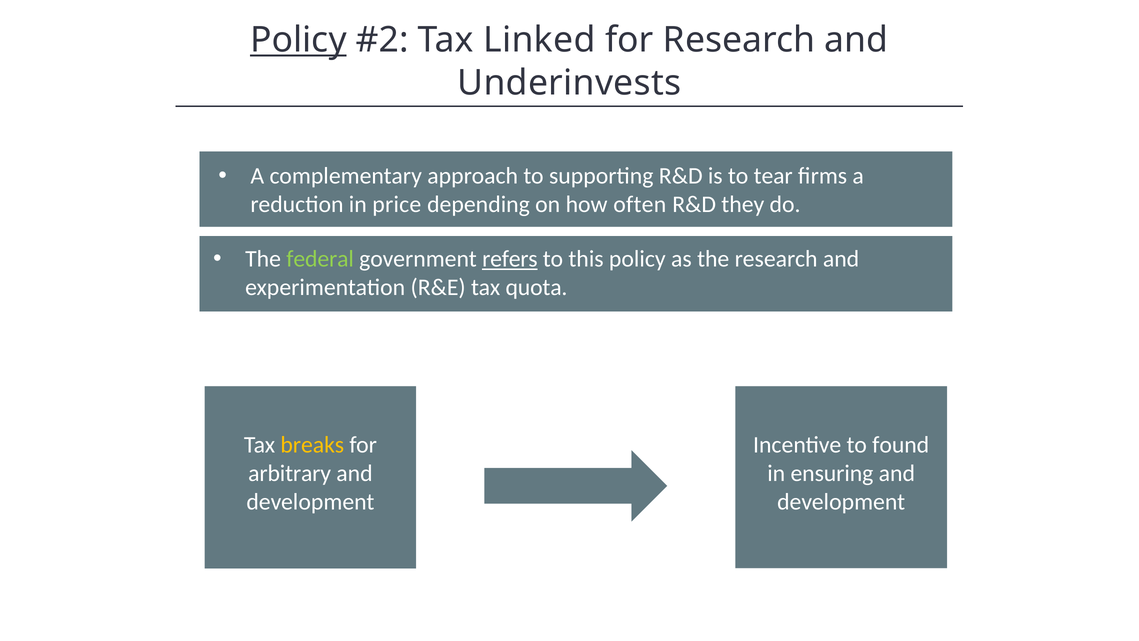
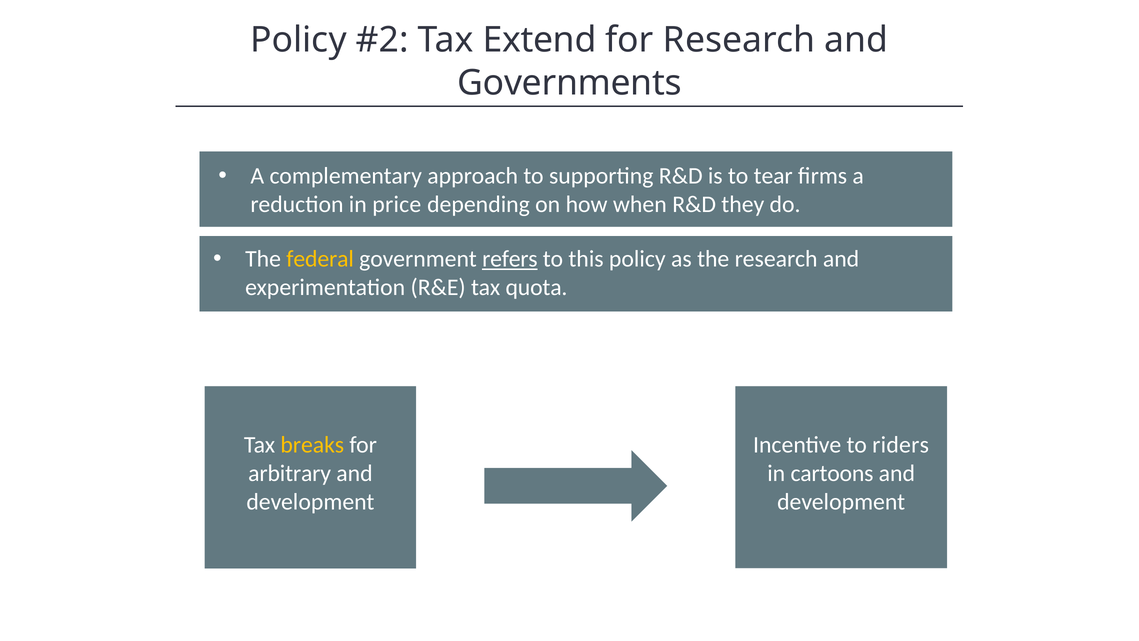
Policy underline: present -> none (298, 40)
Linked: Linked -> Extend (540, 40)
Underinvests: Underinvests -> Governments (570, 83)
often: often -> when (640, 205)
federal colour: light green -> yellow (320, 259)
found: found -> riders (901, 445)
ensuring: ensuring -> cartoons (832, 473)
